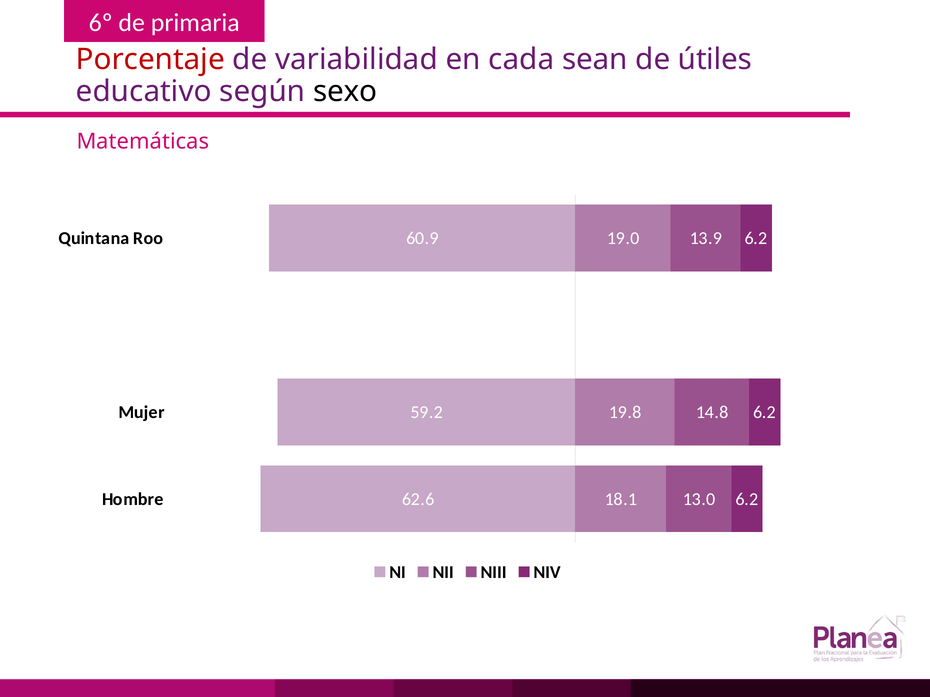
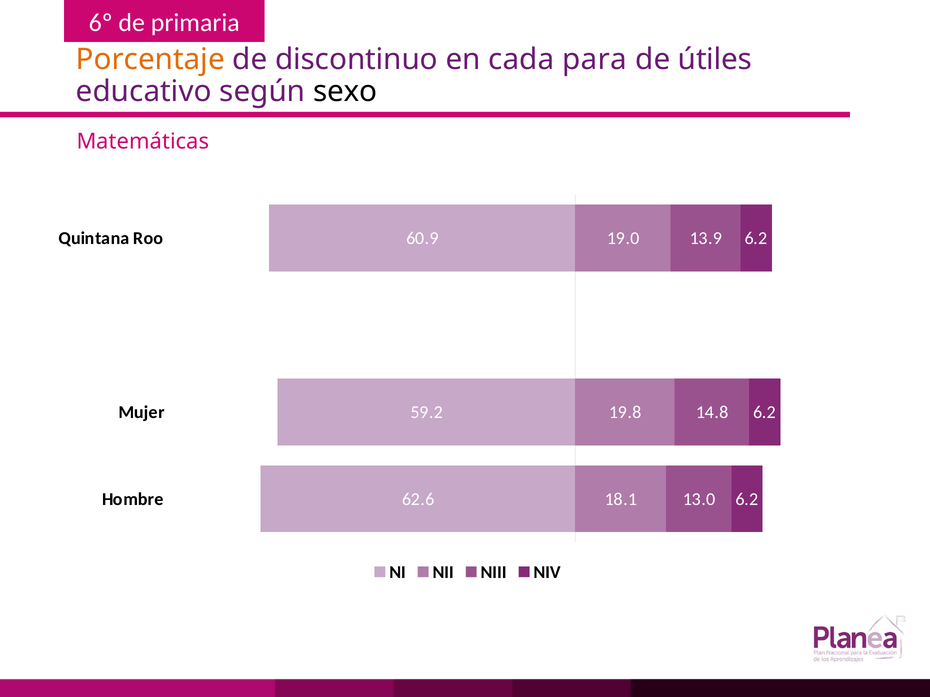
Porcentaje colour: red -> orange (150, 59)
variabilidad: variabilidad -> discontinuo (357, 59)
sean: sean -> para (595, 59)
